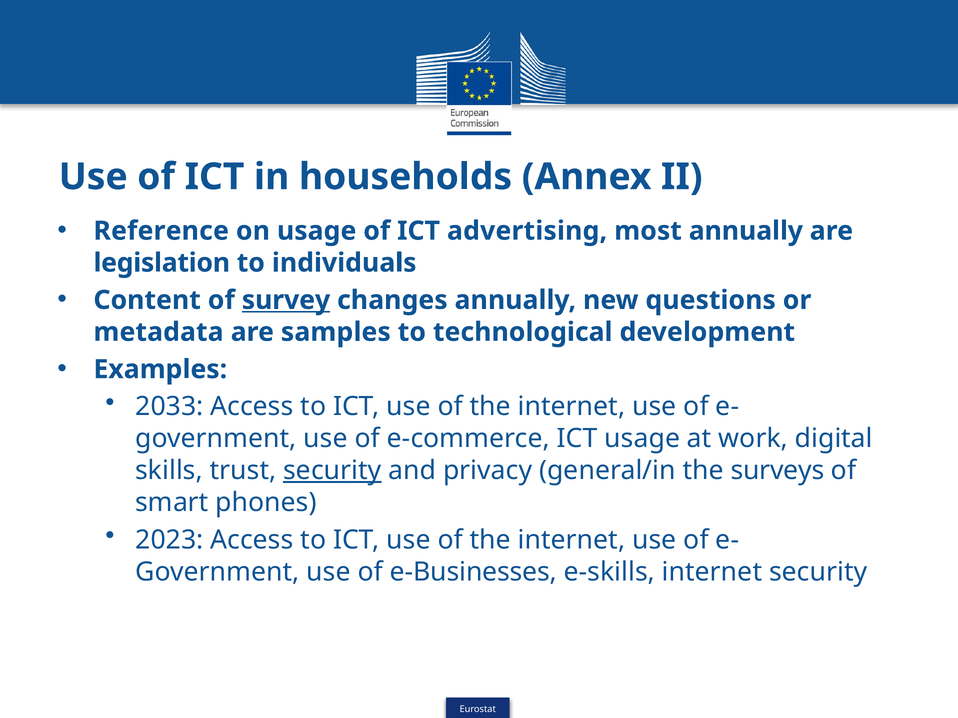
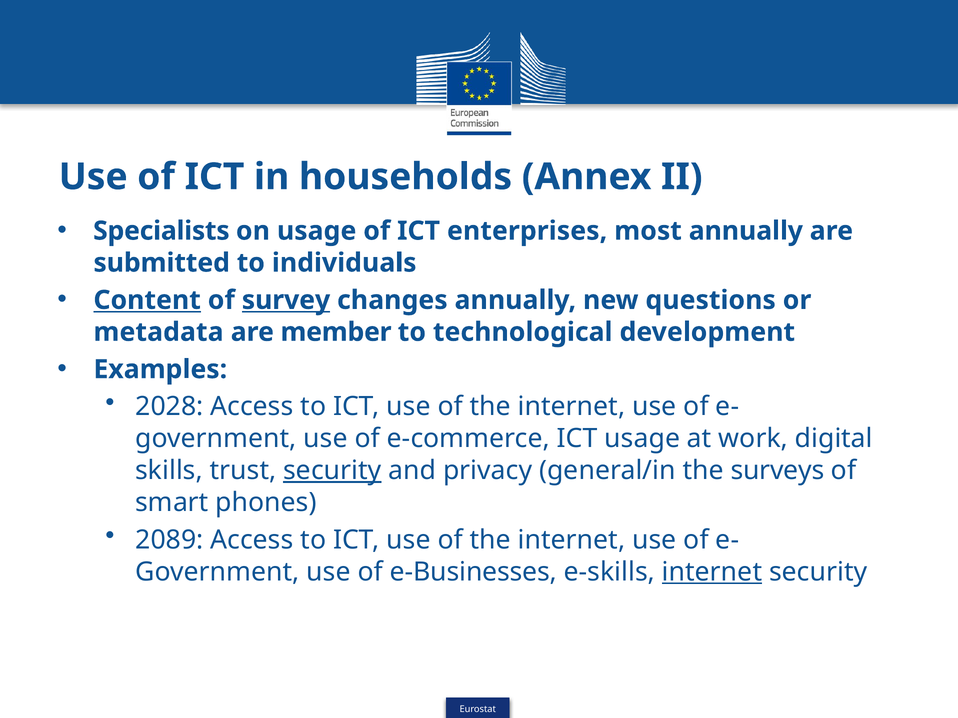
Reference: Reference -> Specialists (161, 231)
advertising: advertising -> enterprises (527, 231)
legislation: legislation -> submitted (162, 263)
Content underline: none -> present (147, 300)
samples: samples -> member (336, 332)
2033: 2033 -> 2028 (169, 407)
2023: 2023 -> 2089 (169, 540)
internet underline: none -> present (712, 572)
